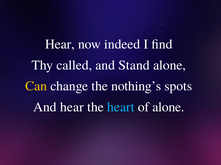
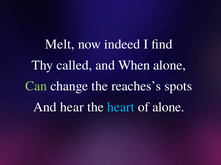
Hear: Hear -> Melt (60, 44)
Stand: Stand -> When (134, 65)
Can colour: yellow -> light green (36, 86)
nothing’s: nothing’s -> reaches’s (136, 86)
